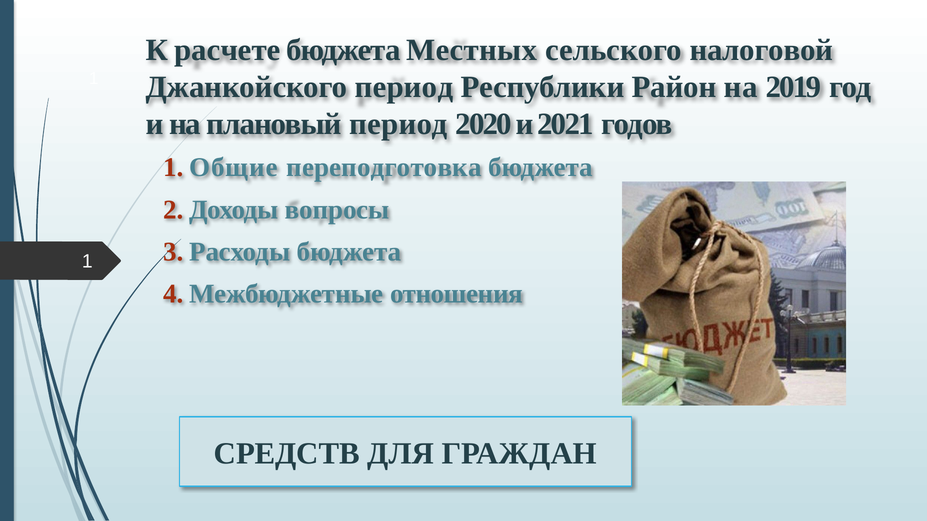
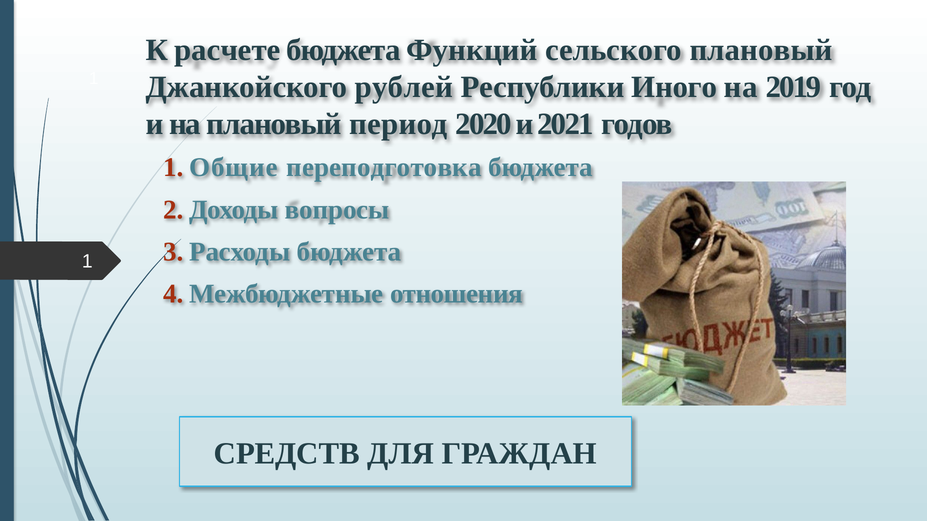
Местных: Местных -> Функций (472, 50)
сельского налоговой: налоговой -> плановый (761, 50)
Джанкойского период: период -> рублей (404, 87)
Район: Район -> Иного (674, 87)
